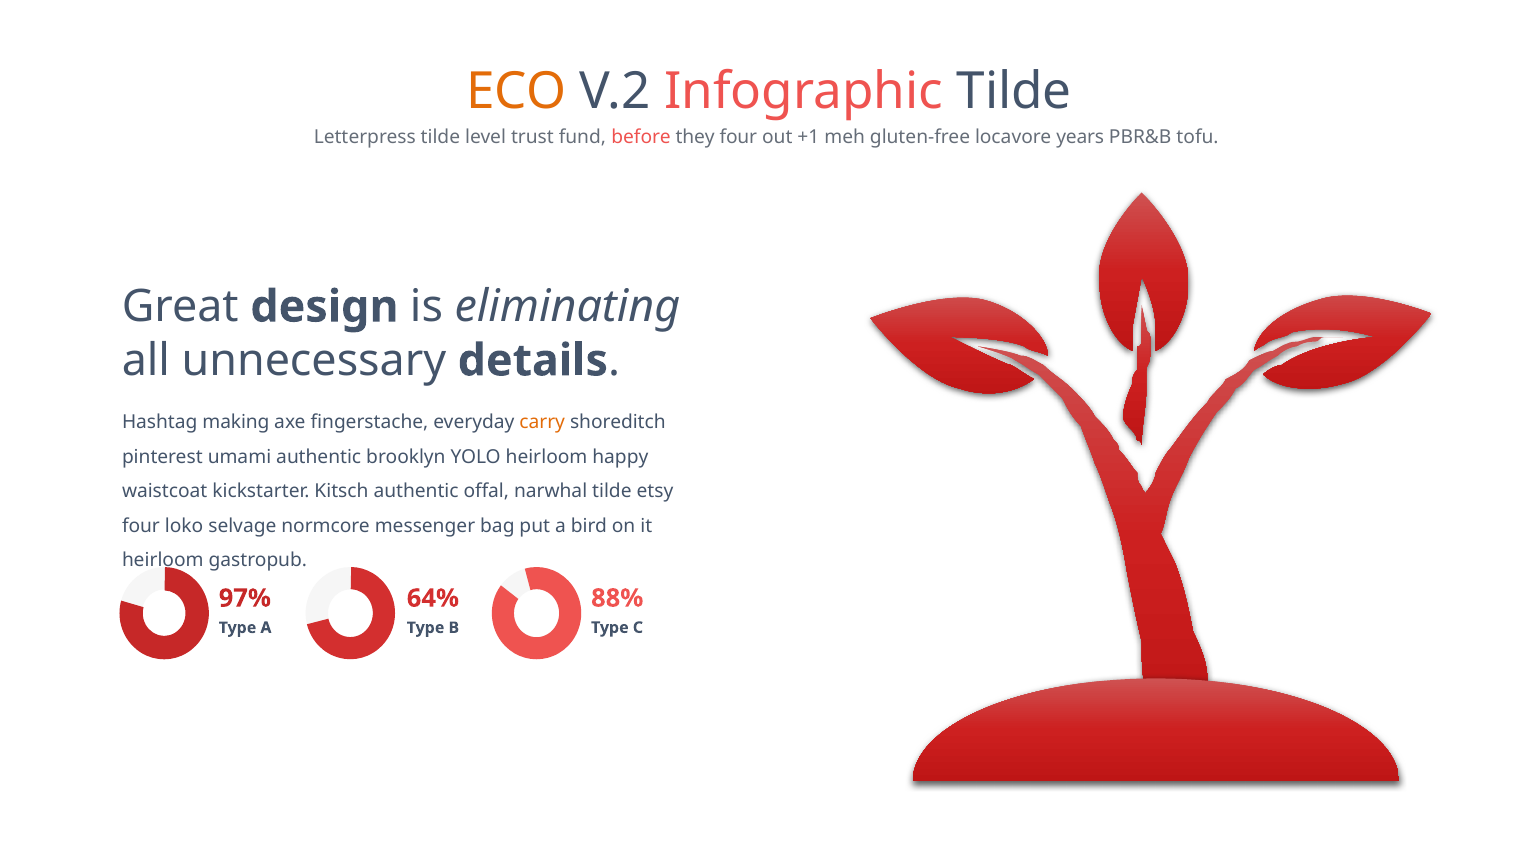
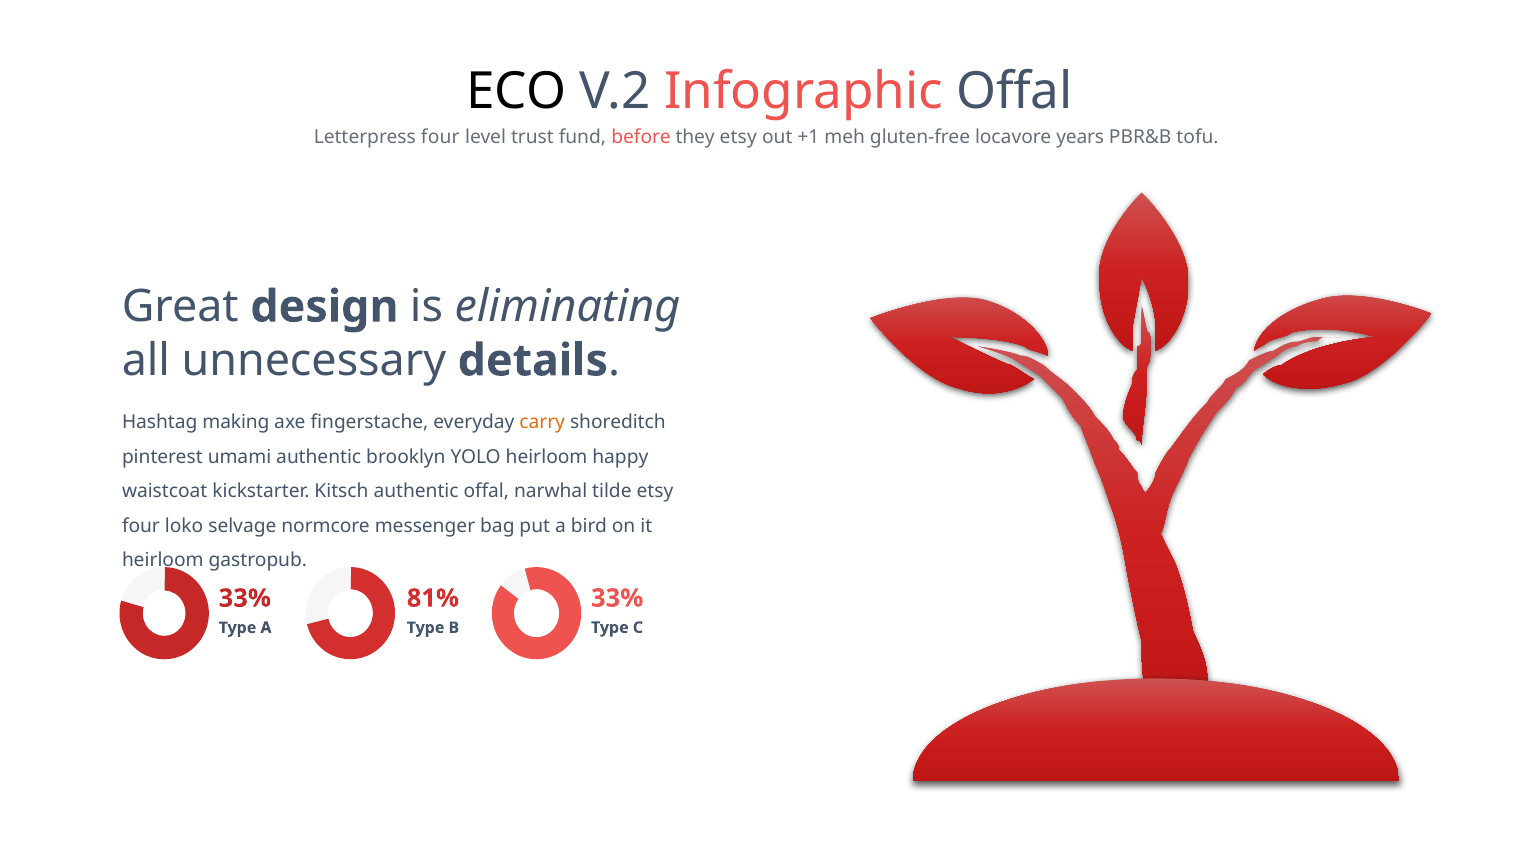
ECO colour: orange -> black (517, 91)
Infographic Tilde: Tilde -> Offal (1015, 91)
Letterpress tilde: tilde -> four (440, 137)
they four: four -> etsy (738, 137)
88%: 88% -> 33% (617, 598)
97%: 97% -> 33% (245, 598)
64%: 64% -> 81% (433, 598)
